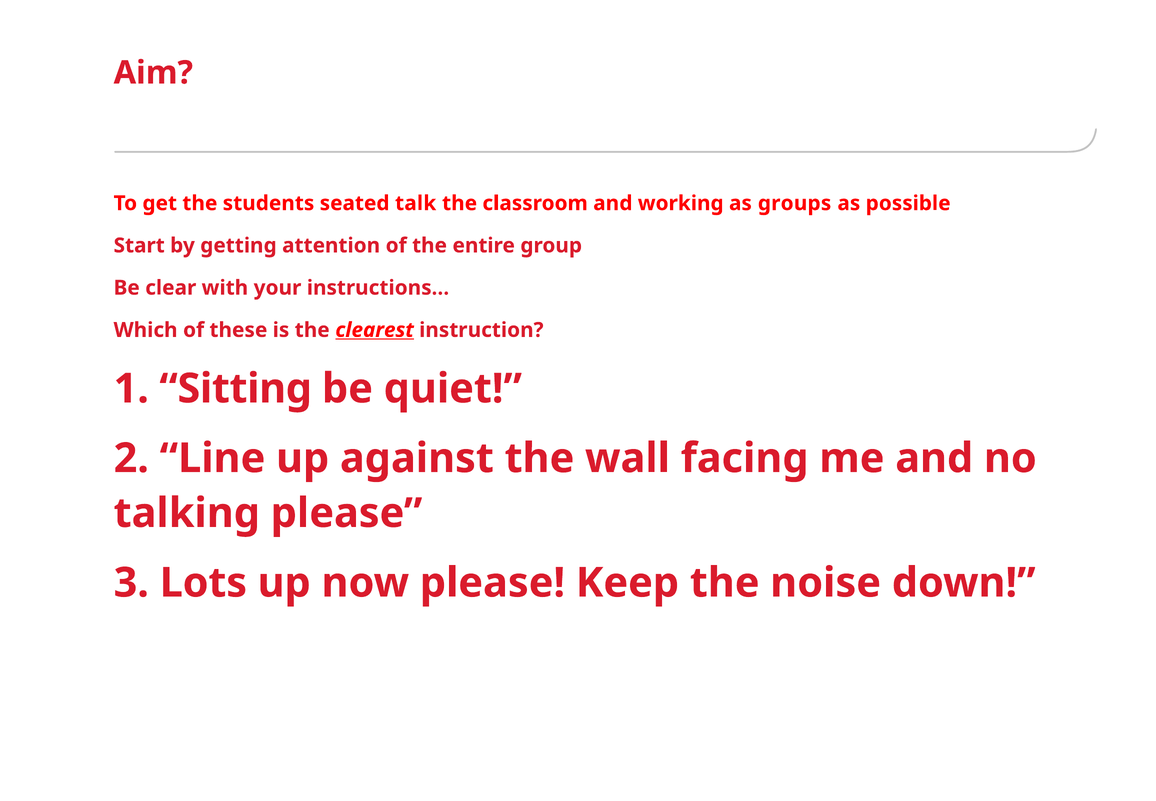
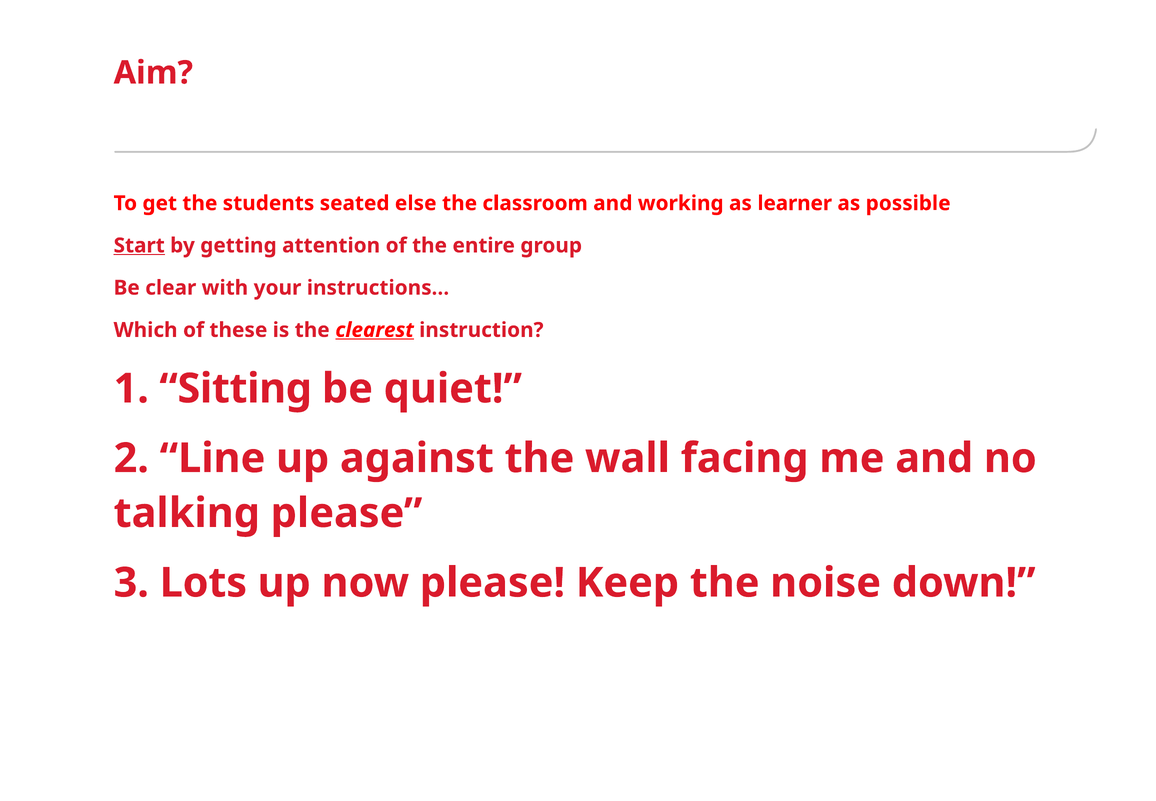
talk: talk -> else (416, 203)
groups: groups -> learner (795, 203)
Start underline: none -> present (139, 245)
